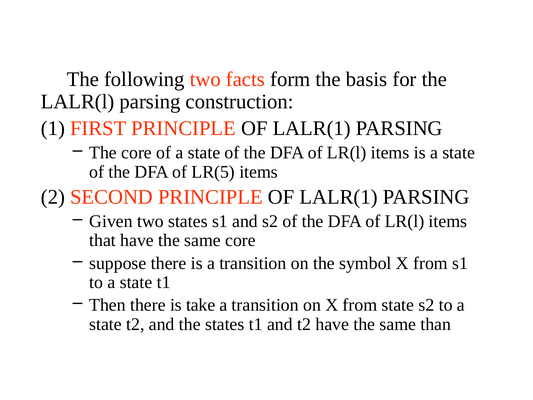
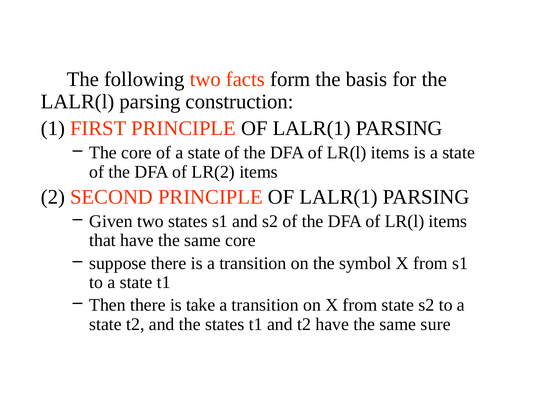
LR(5: LR(5 -> LR(2 (213, 172)
than: than -> sure (436, 324)
